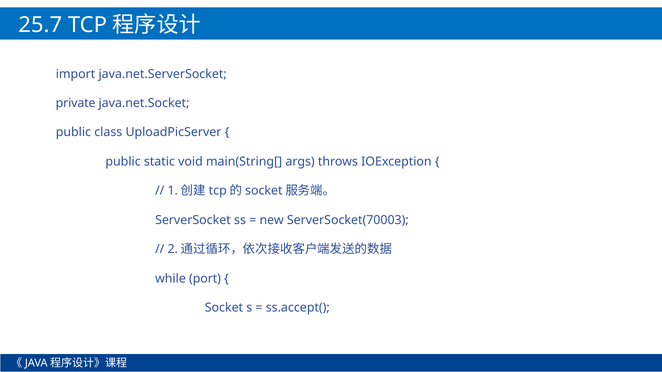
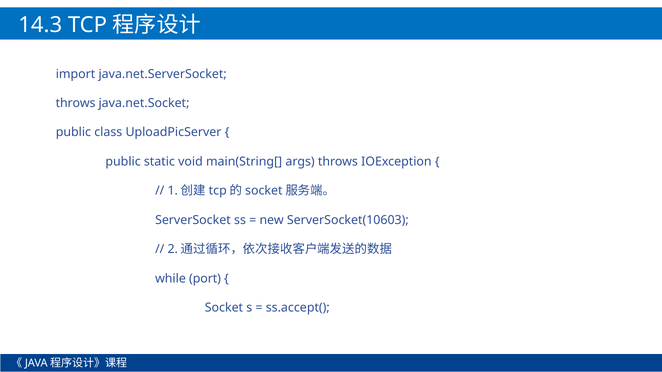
25.7: 25.7 -> 14.3 (40, 25)
private: private -> throws (76, 103)
ServerSocket(70003: ServerSocket(70003 -> ServerSocket(10603 (348, 220)
